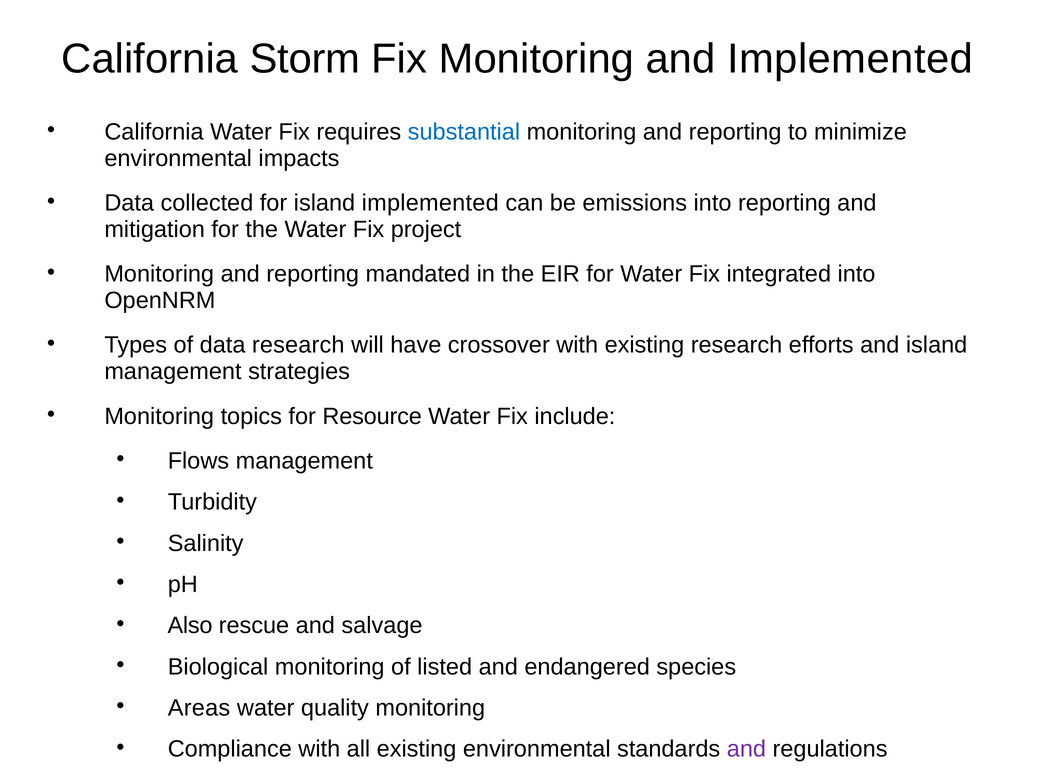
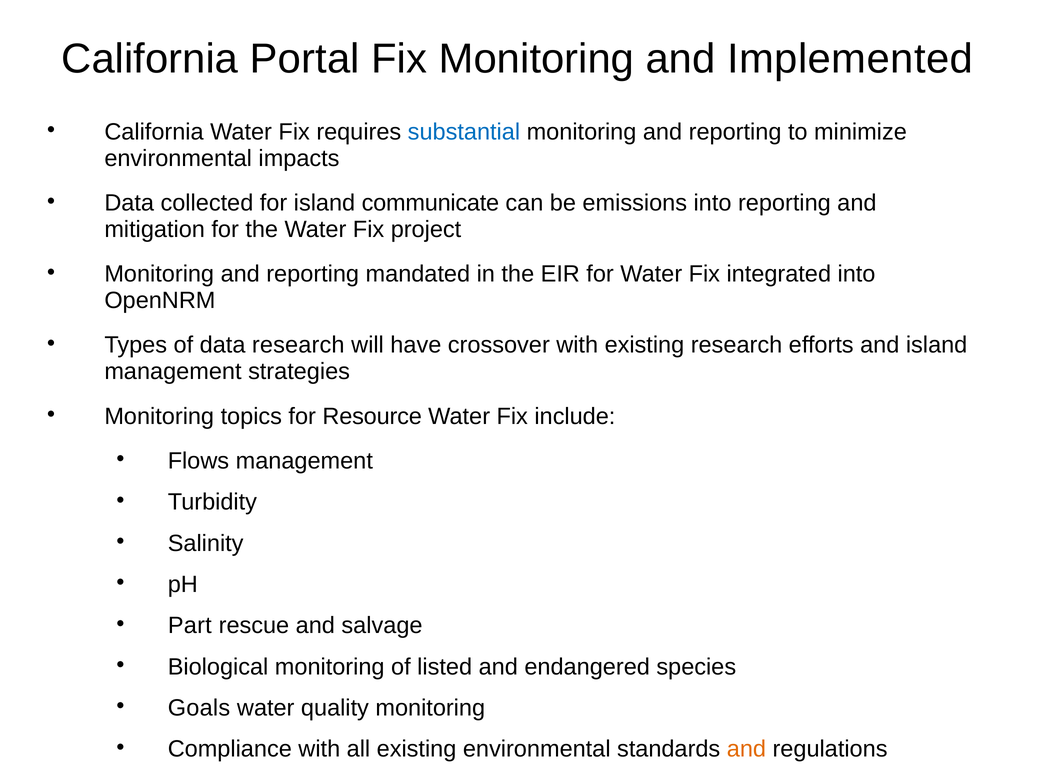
Storm: Storm -> Portal (305, 59)
island implemented: implemented -> communicate (430, 203)
Also: Also -> Part (190, 625)
Areas: Areas -> Goals (199, 707)
and colour: purple -> orange (746, 749)
